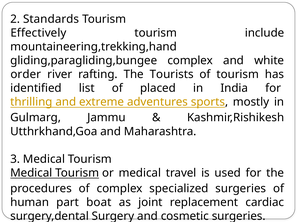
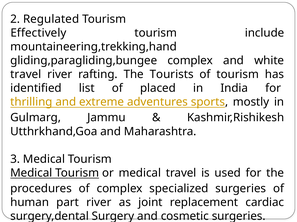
Standards: Standards -> Regulated (51, 19)
order: order -> travel (26, 75)
part boat: boat -> river (99, 203)
